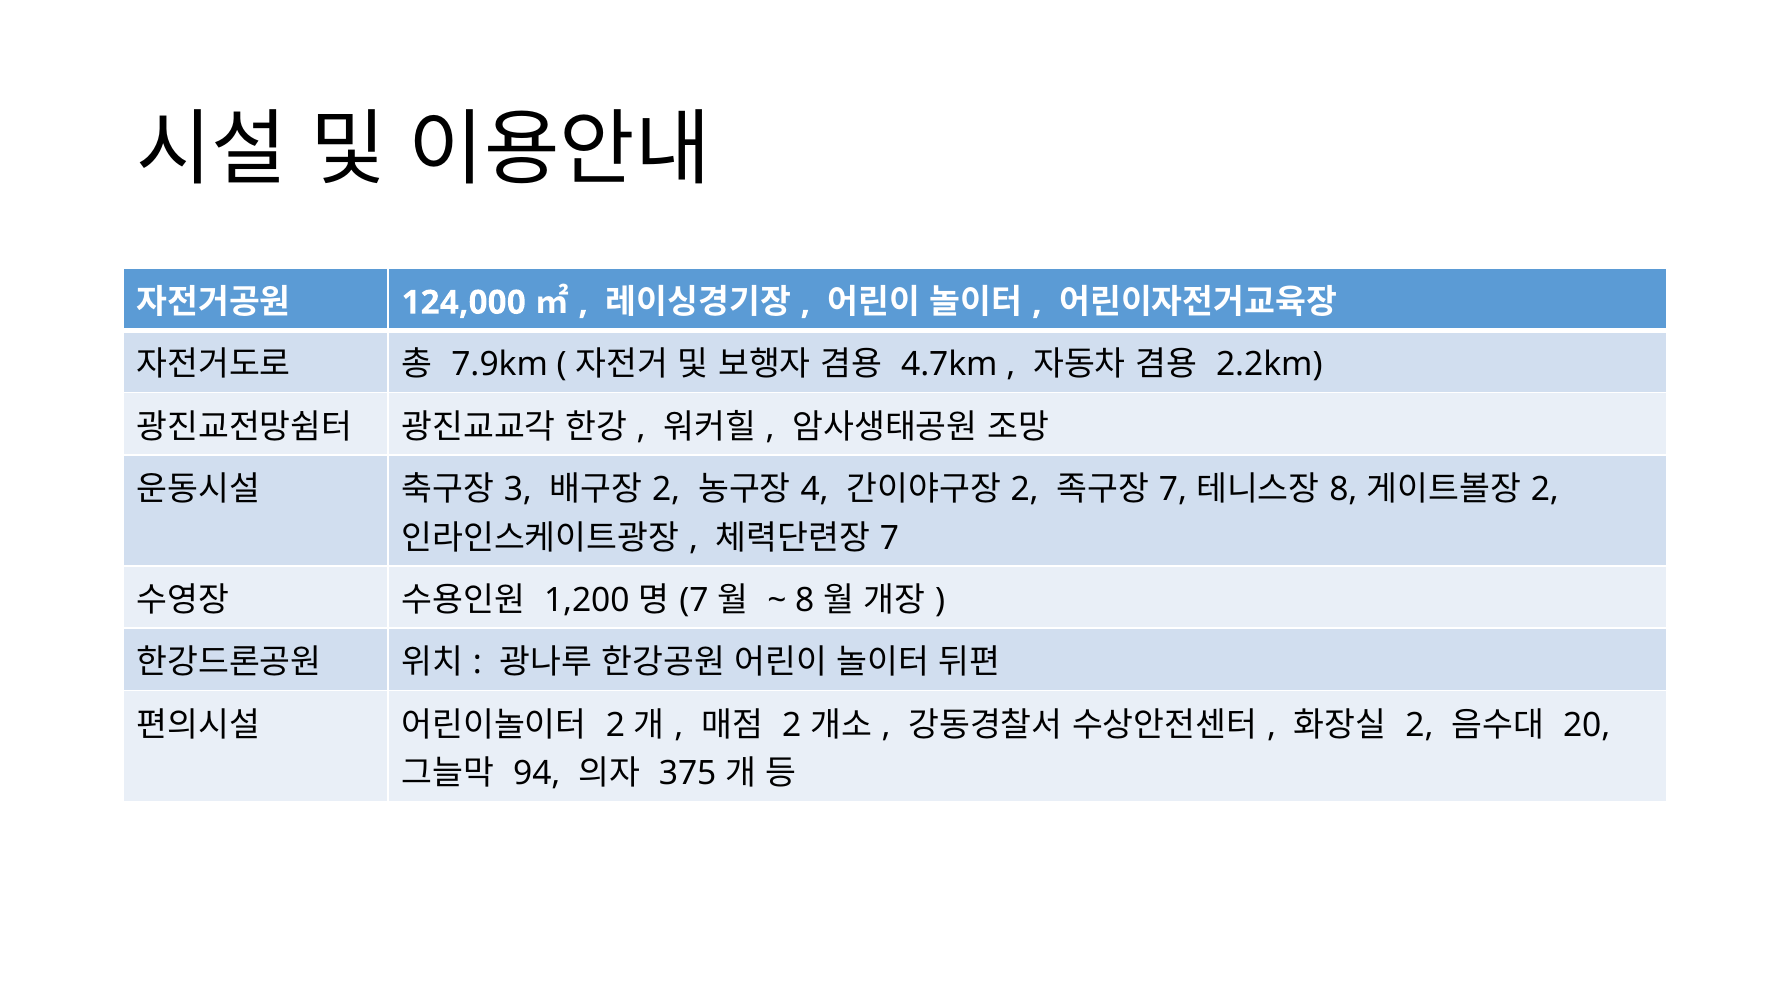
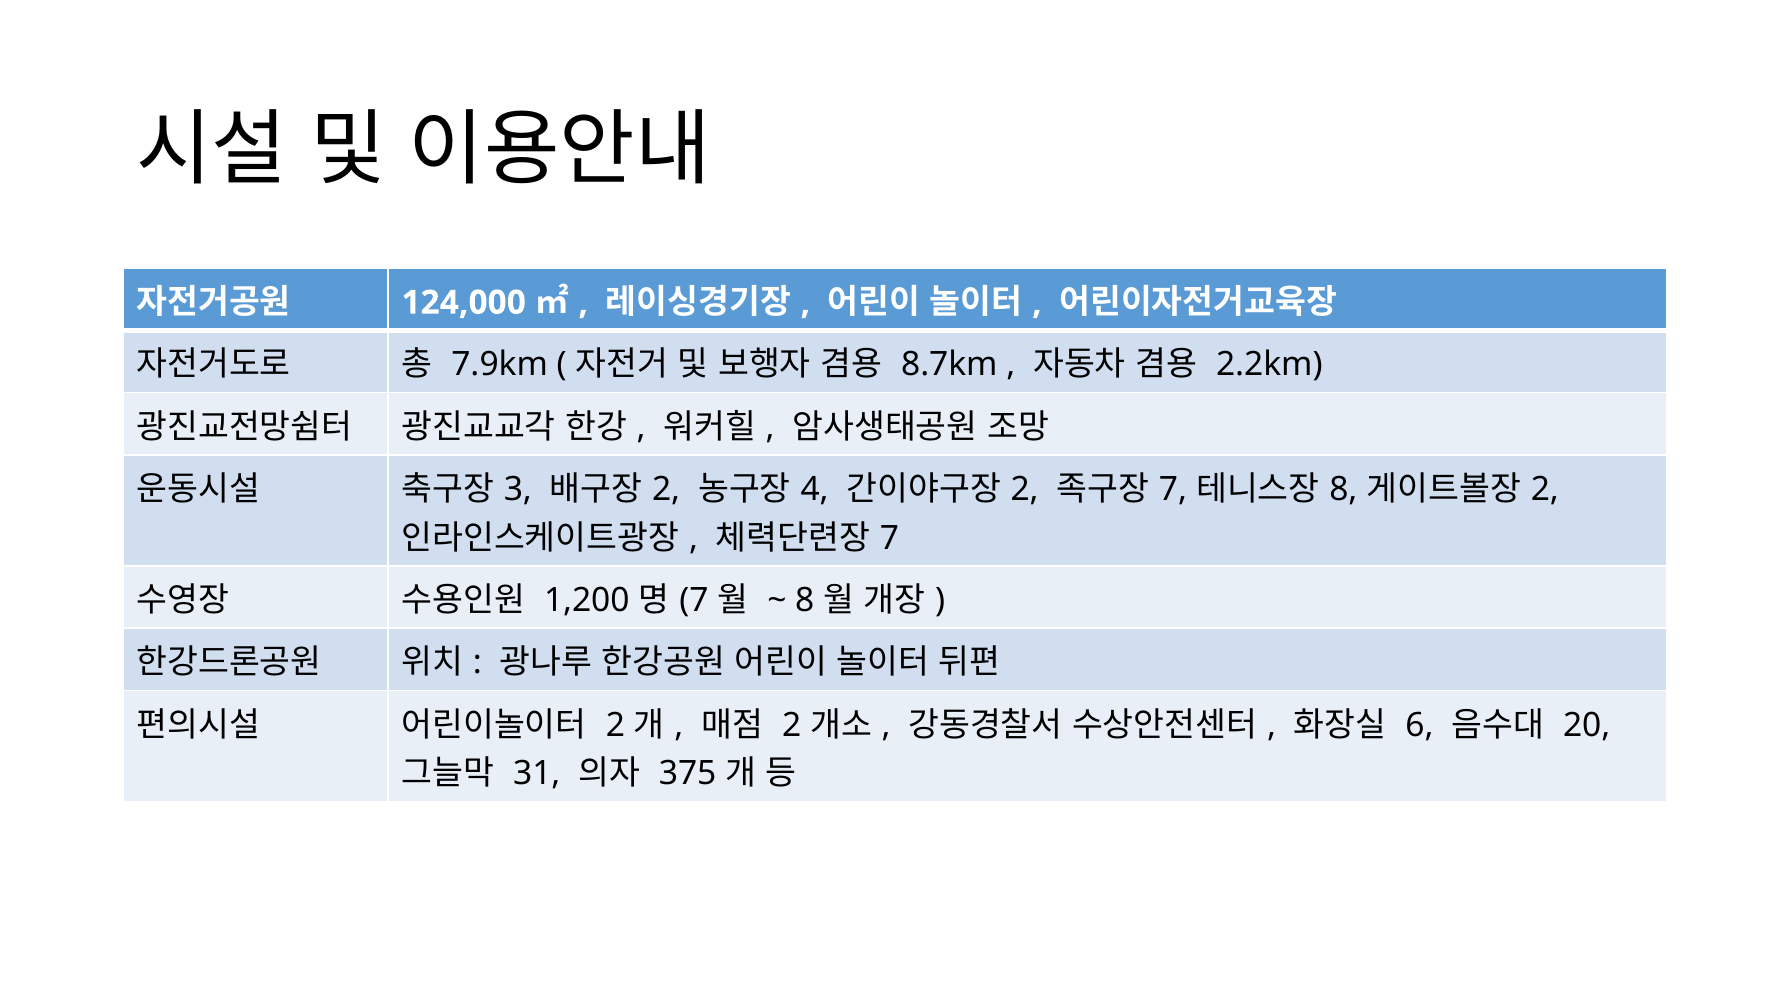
4.7km: 4.7km -> 8.7km (949, 365)
2: 2 -> 6 (1419, 725)
94: 94 -> 31 (537, 774)
